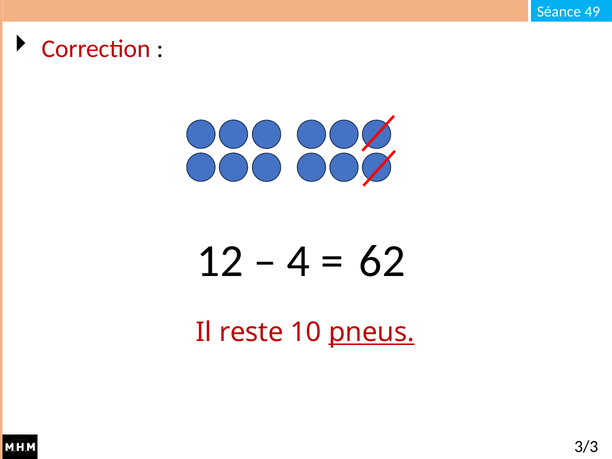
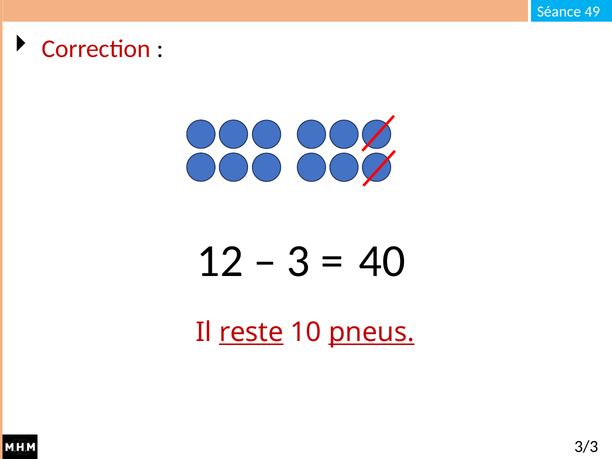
4: 4 -> 3 (299, 261)
62: 62 -> 40 (382, 261)
reste underline: none -> present (251, 332)
